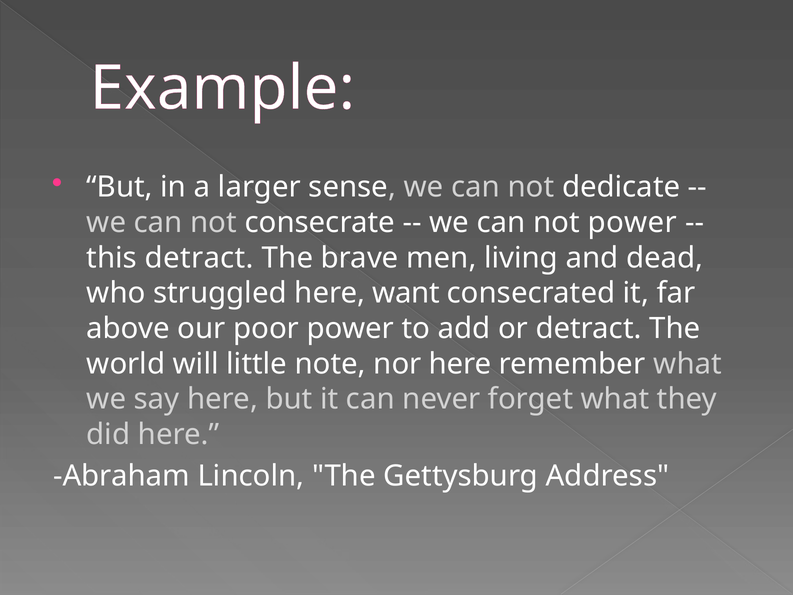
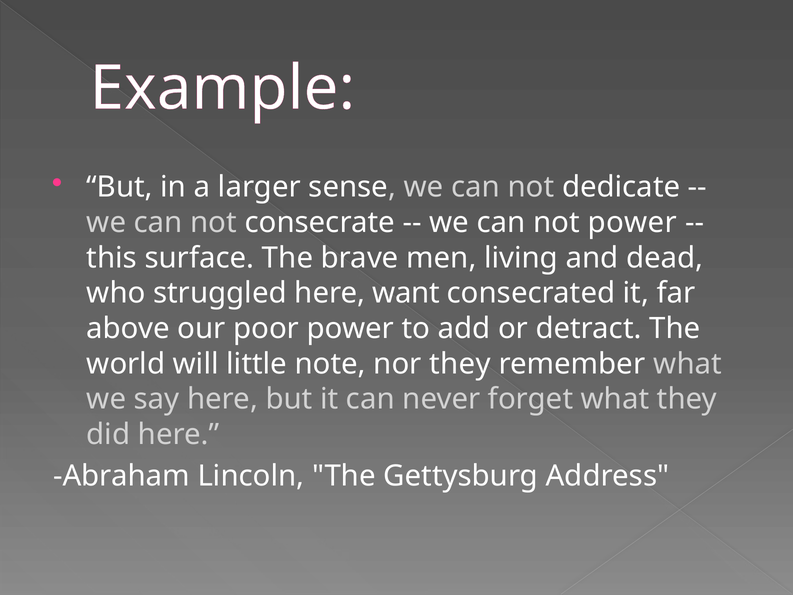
this detract: detract -> surface (199, 258)
nor here: here -> they (460, 364)
